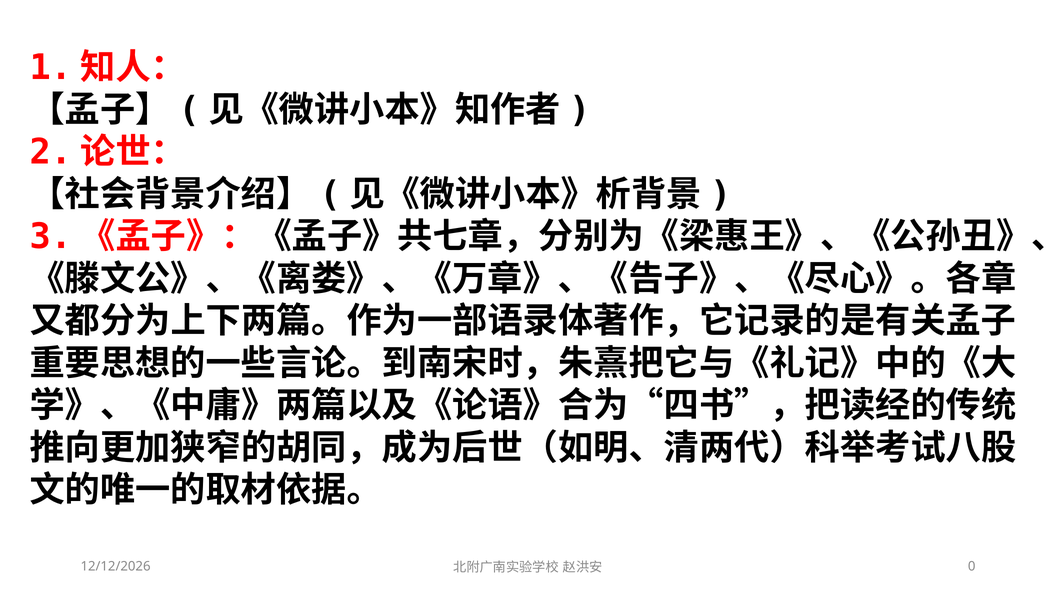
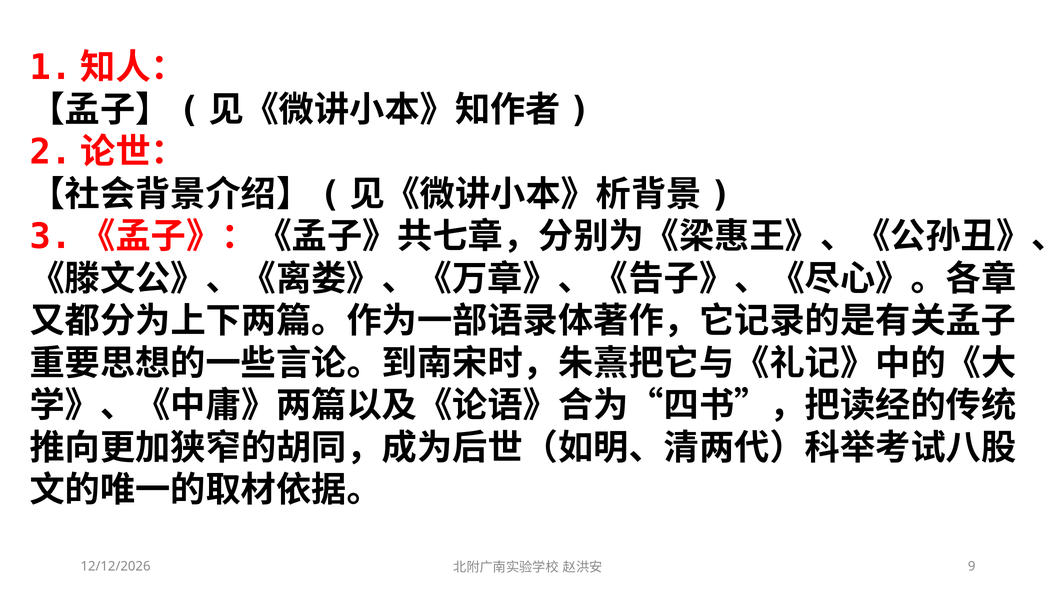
0: 0 -> 9 (972, 566)
